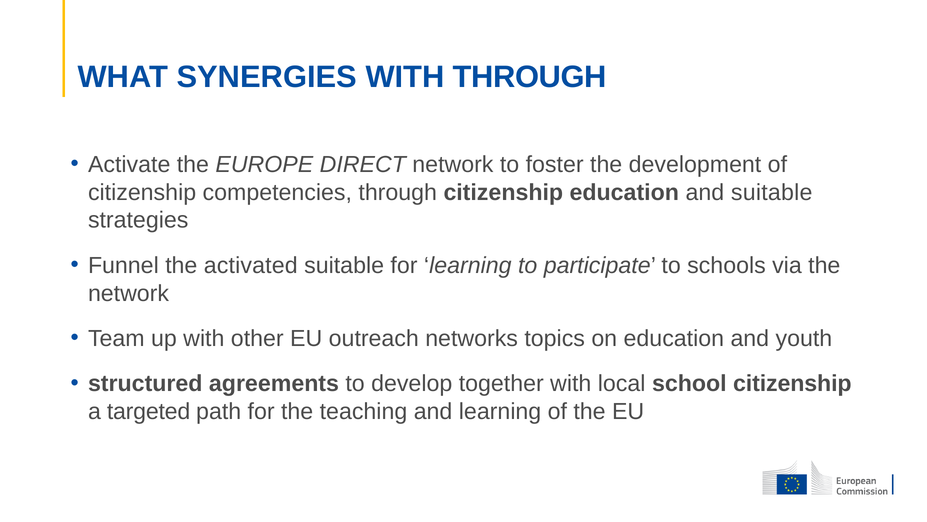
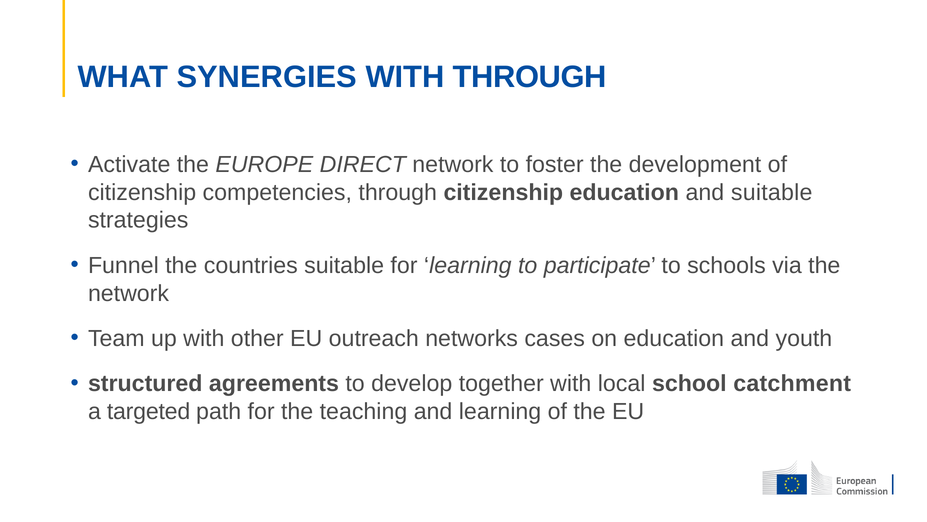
activated: activated -> countries (251, 265)
topics: topics -> cases (555, 338)
school citizenship: citizenship -> catchment (792, 383)
